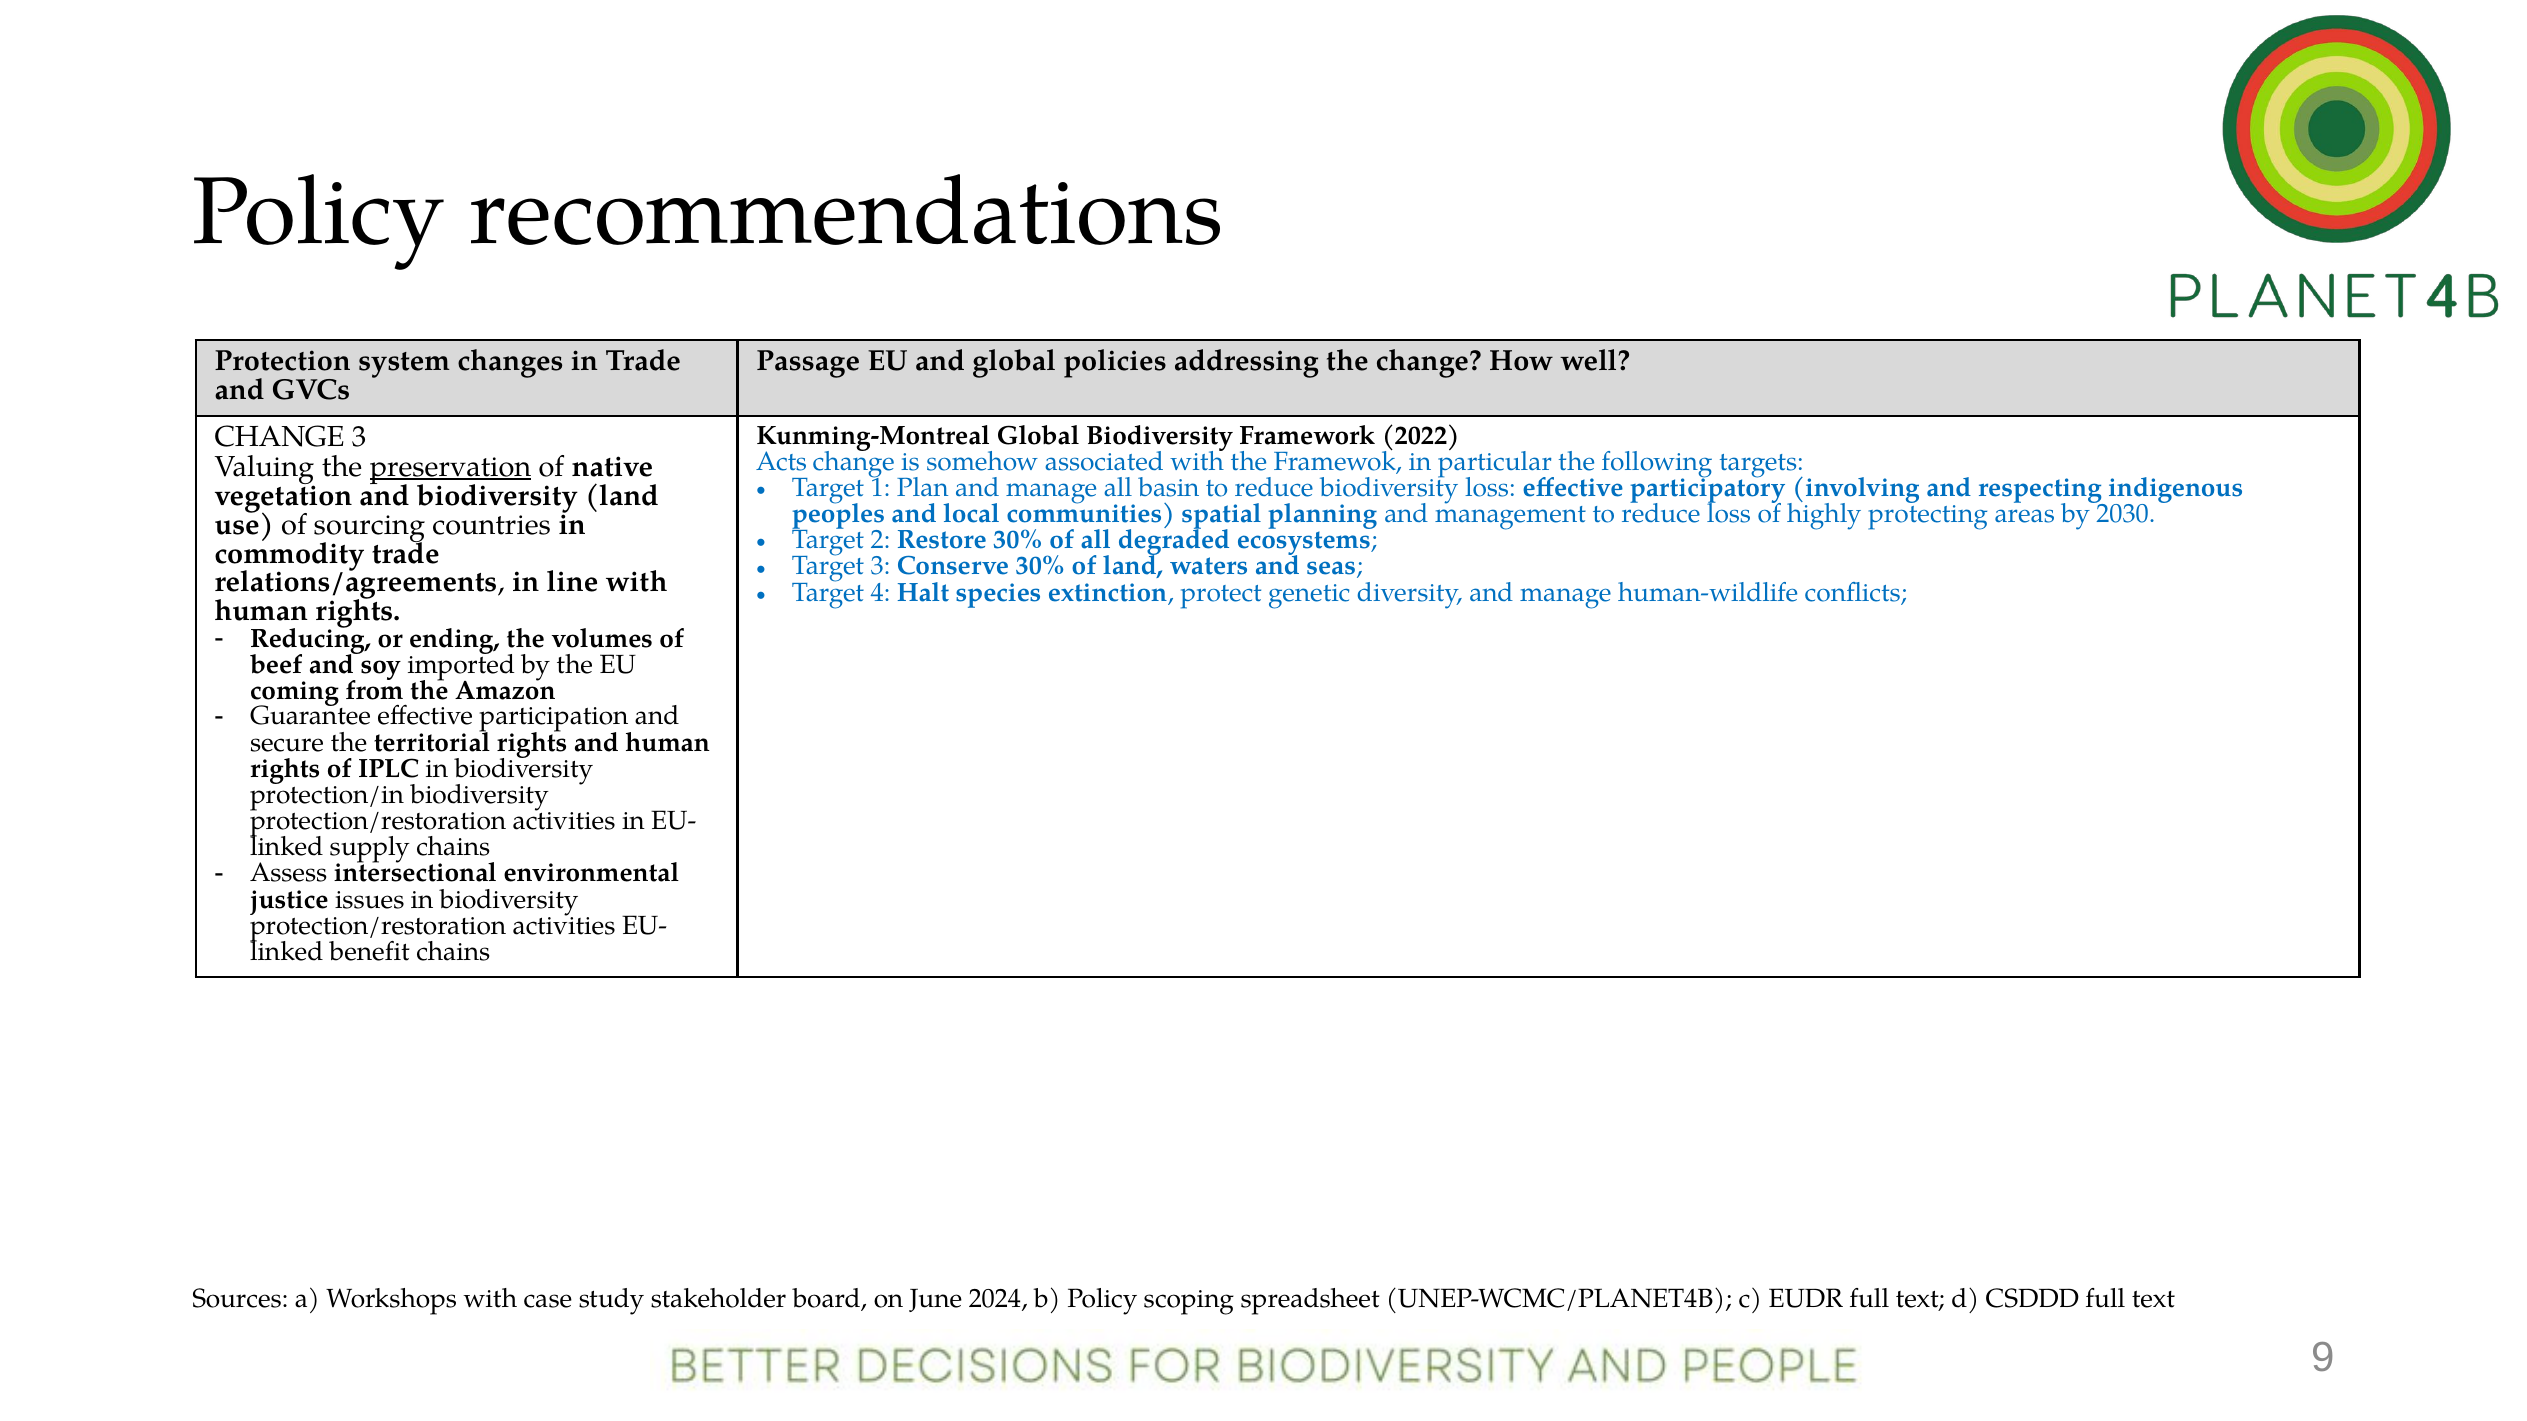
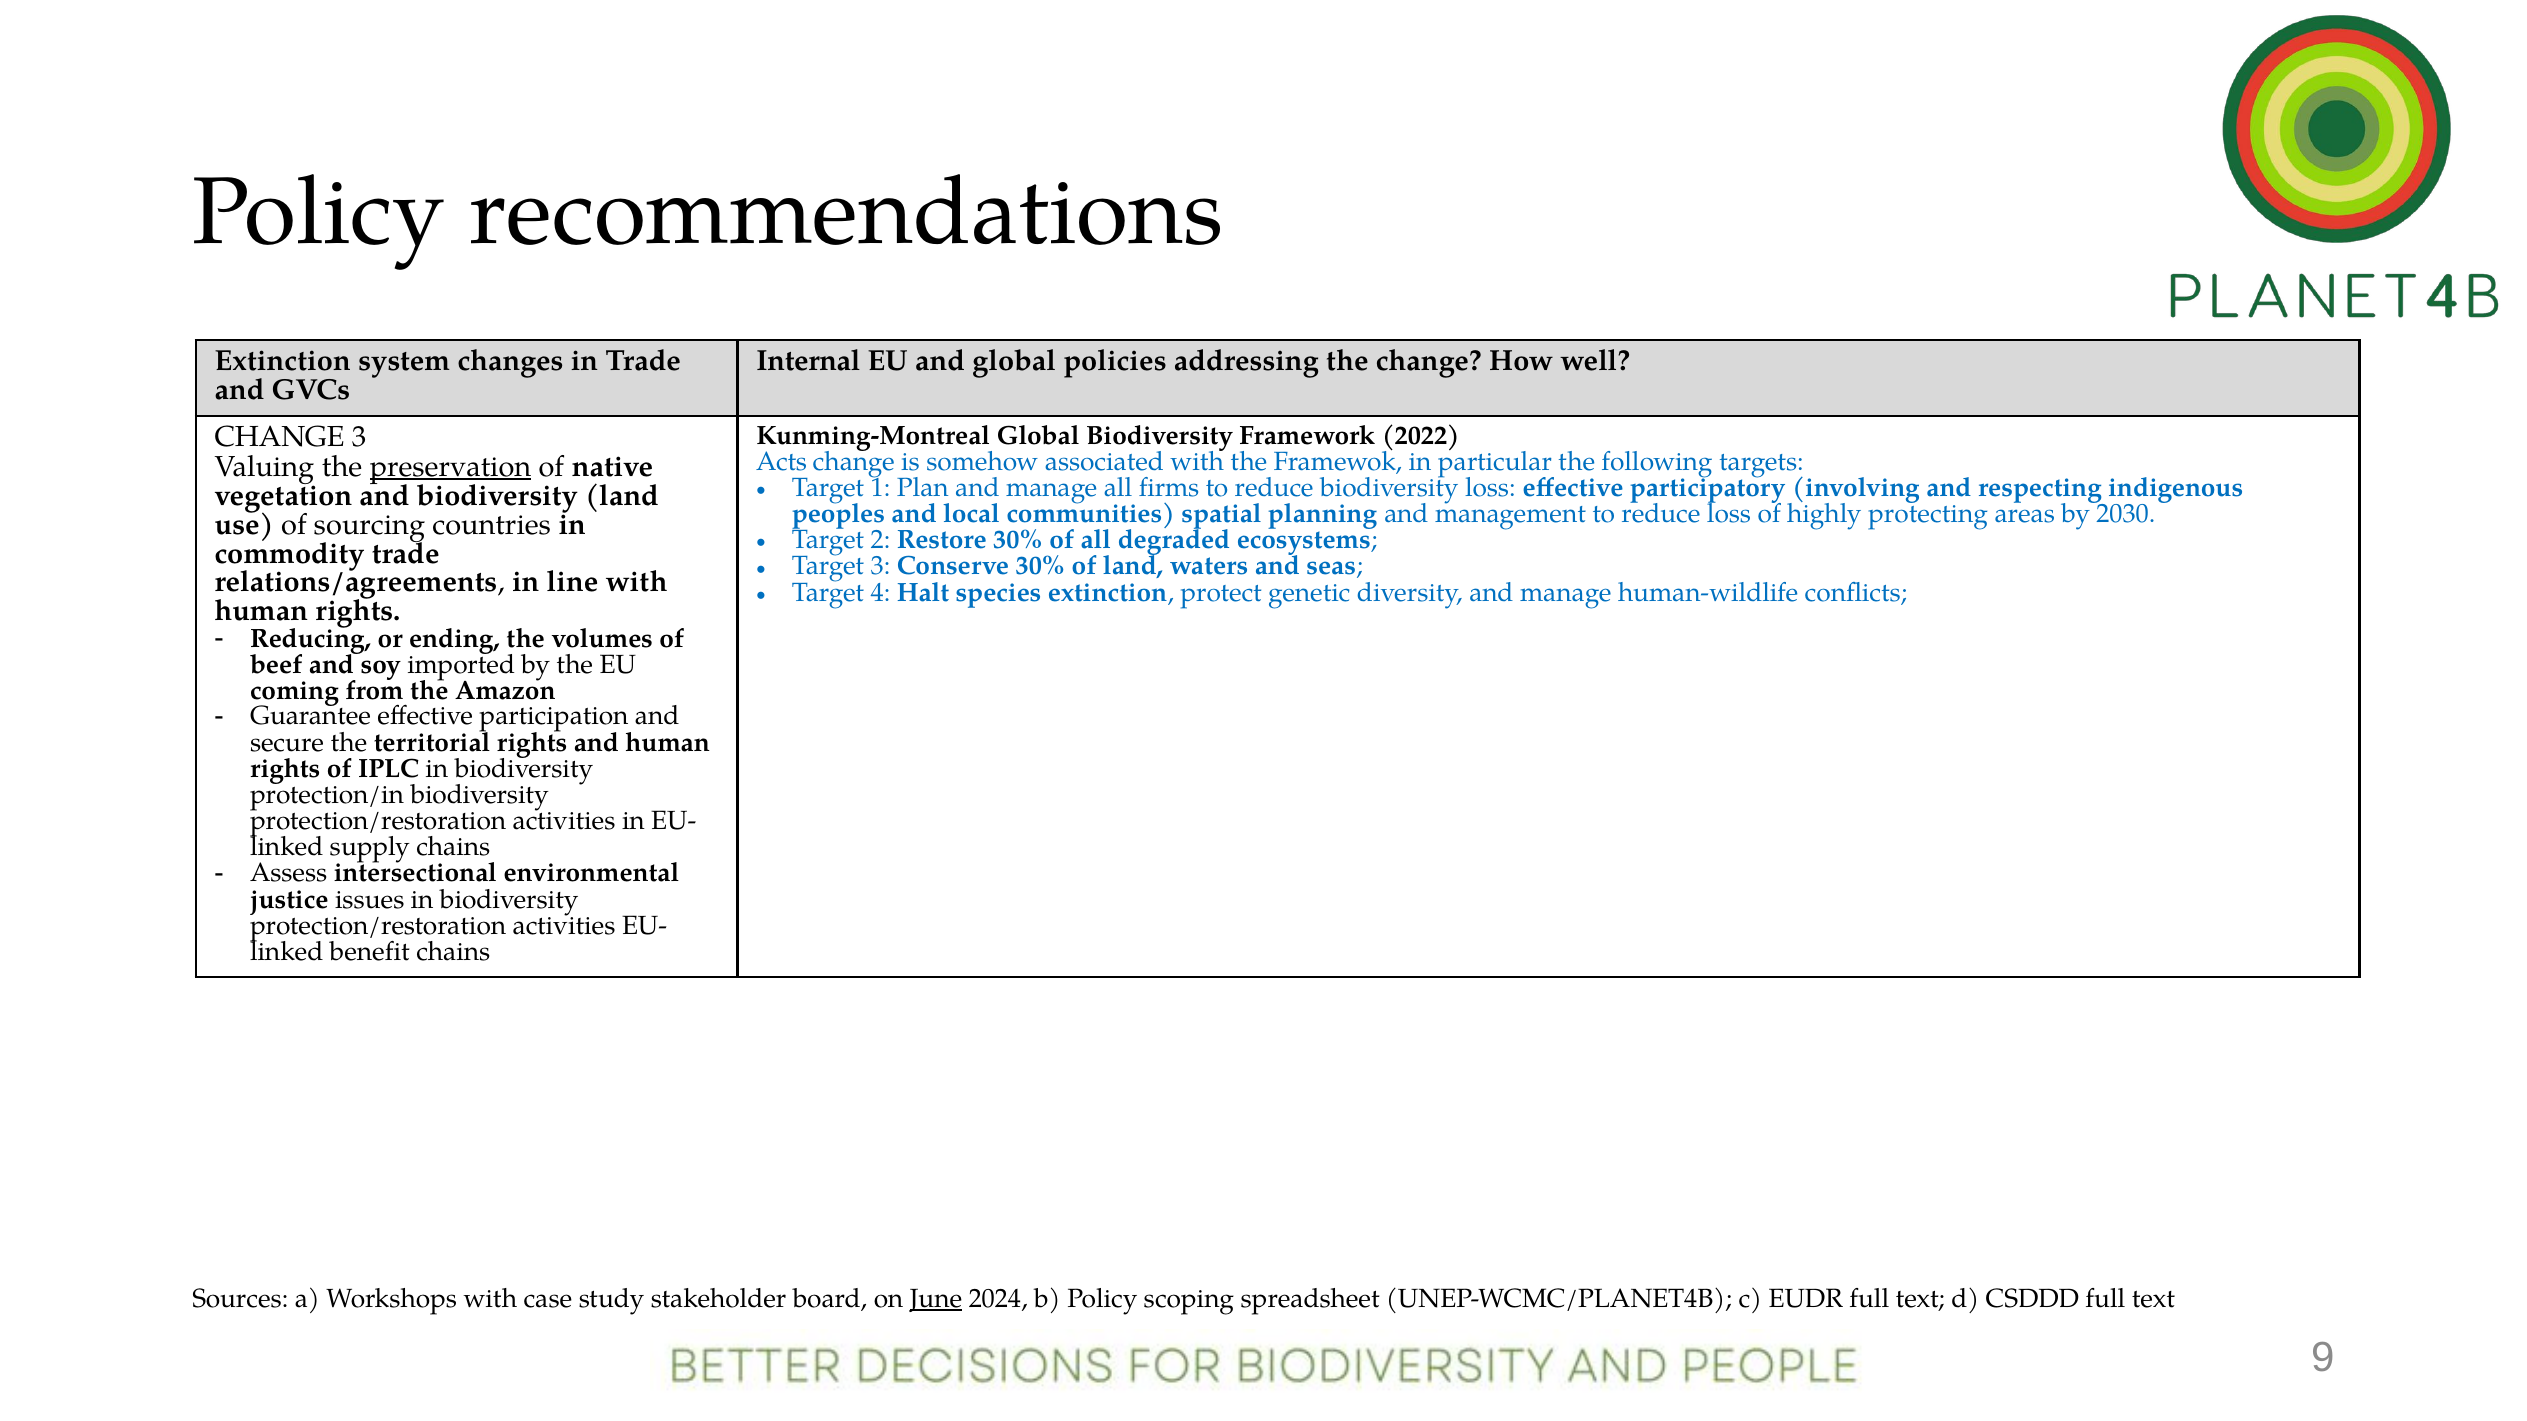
Protection: Protection -> Extinction (283, 361)
Passage: Passage -> Internal (808, 361)
basin: basin -> firms (1169, 488)
June underline: none -> present (936, 1299)
